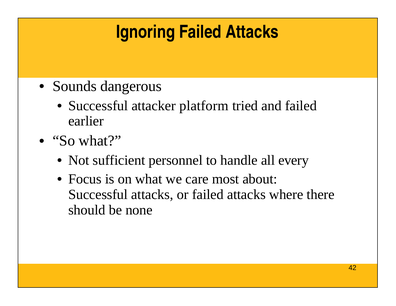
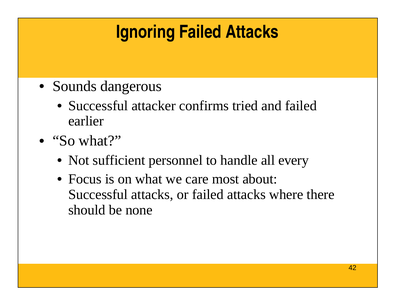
platform: platform -> confirms (204, 106)
